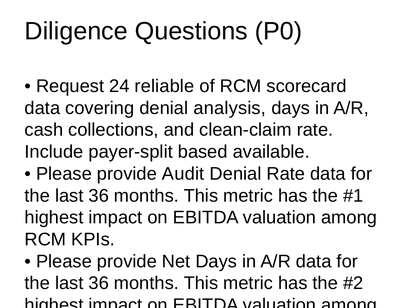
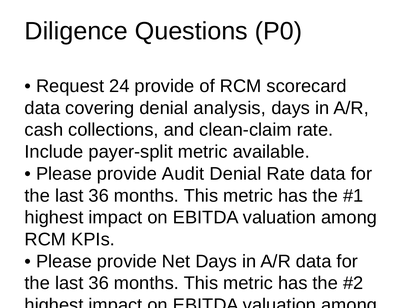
24 reliable: reliable -> provide (164, 86)
payer-split based: based -> metric (203, 152)
